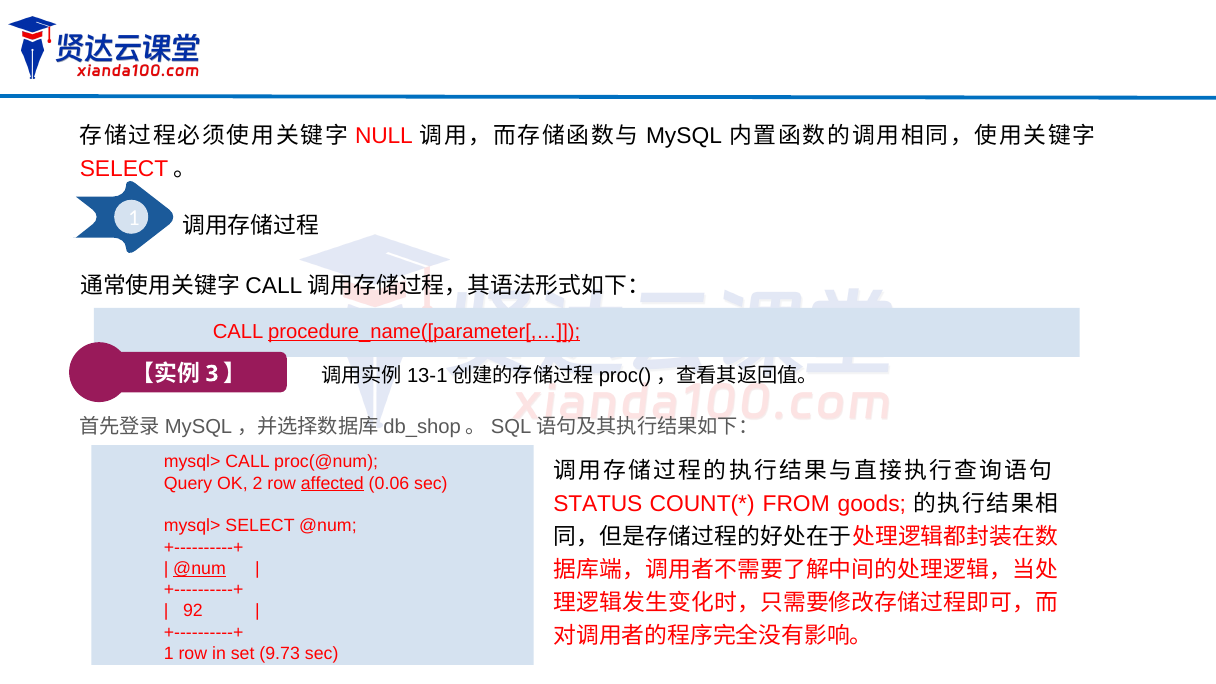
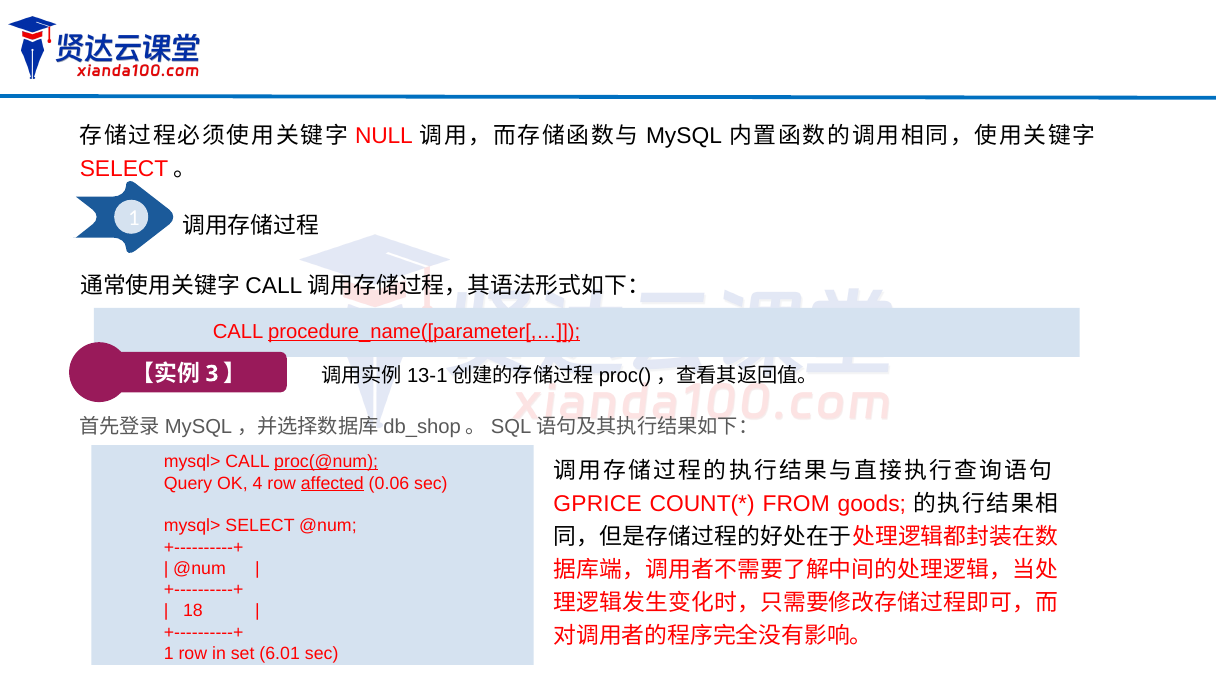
proc(@num underline: none -> present (326, 462)
2: 2 -> 4 (258, 483)
STATUS: STATUS -> GPRICE (598, 504)
@num underline: present -> none (200, 568)
92: 92 -> 18 (193, 611)
9.73: 9.73 -> 6.01 (280, 654)
